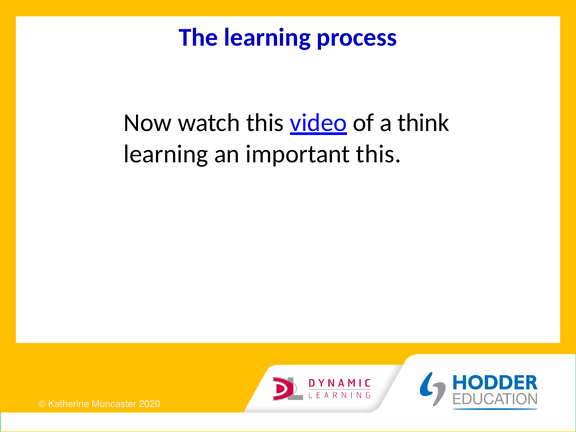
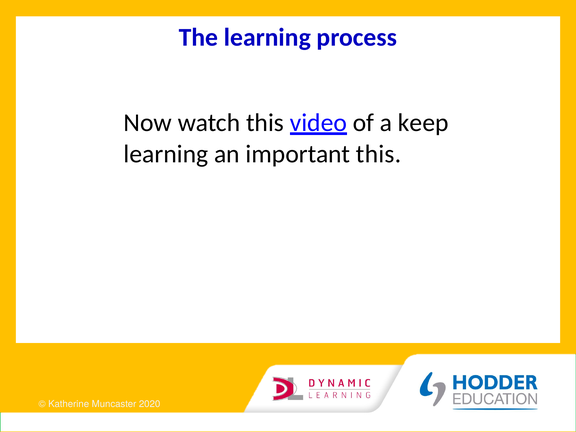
think: think -> keep (423, 123)
